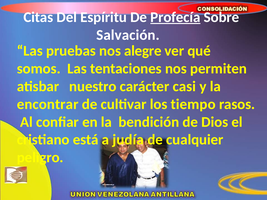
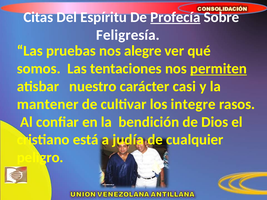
Salvación: Salvación -> Feligresía (128, 35)
permiten underline: none -> present (219, 69)
encontrar: encontrar -> mantener (48, 104)
tiempo: tiempo -> integre (193, 104)
